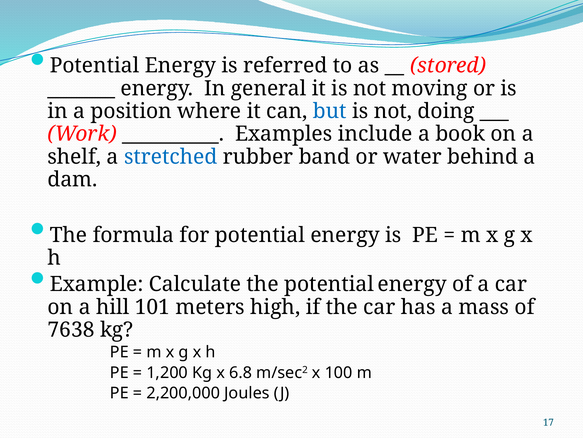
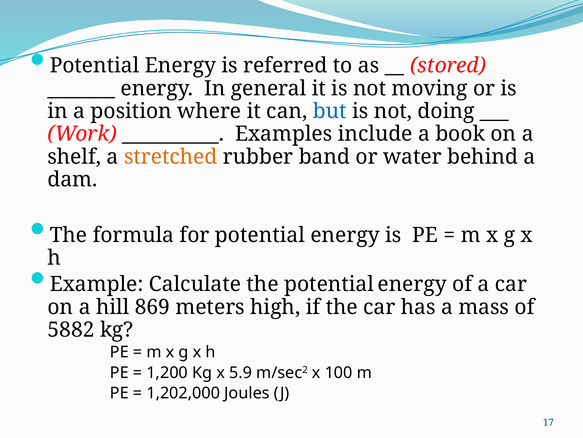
stretched colour: blue -> orange (171, 156)
101: 101 -> 869 (152, 307)
7638: 7638 -> 5882 (71, 329)
6.8: 6.8 -> 5.9 (241, 372)
2,200,000: 2,200,000 -> 1,202,000 (183, 392)
